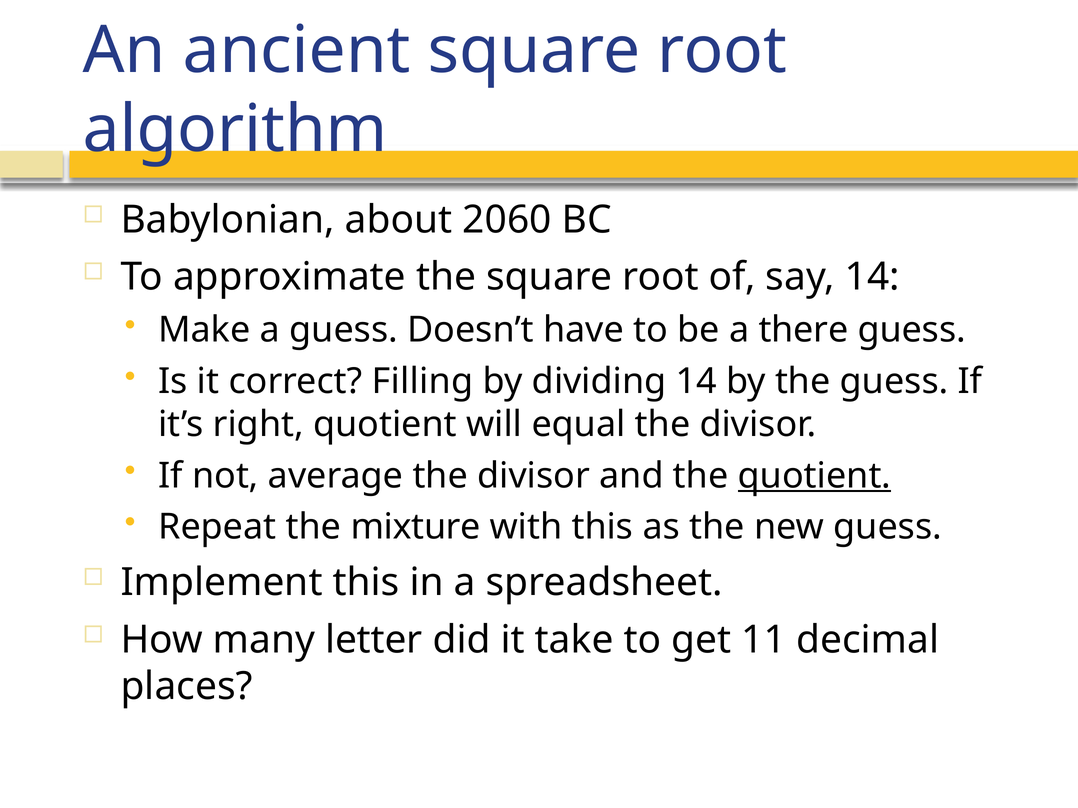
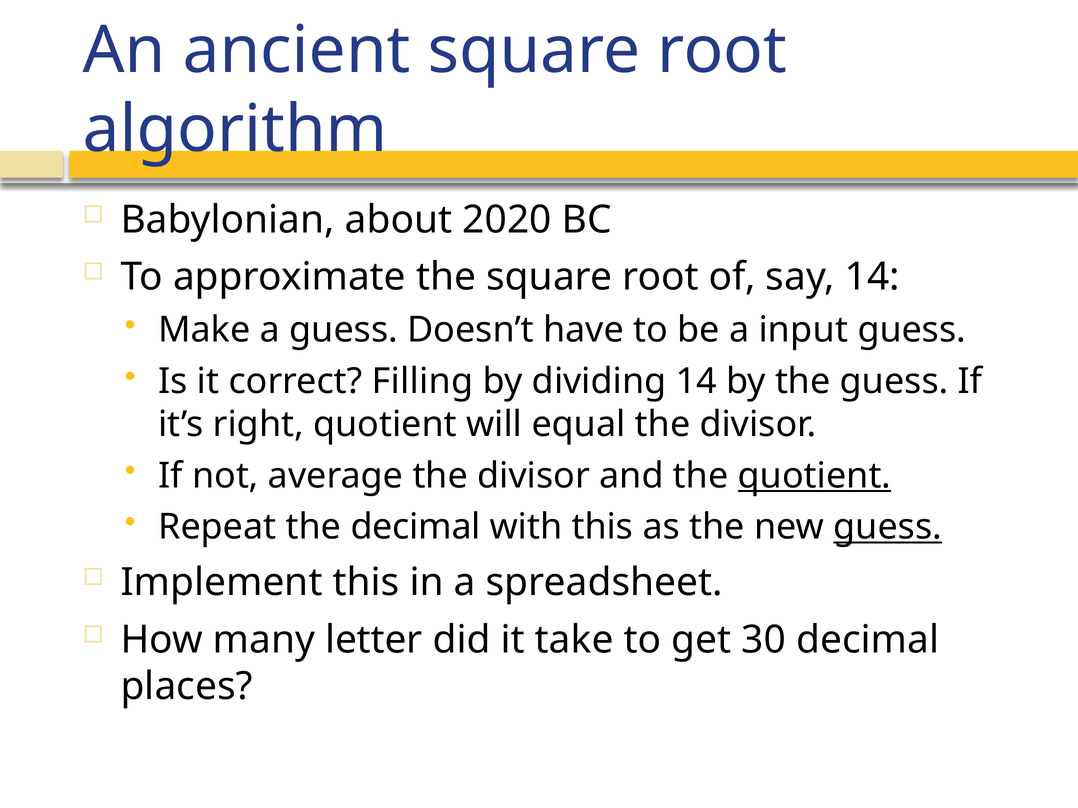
2060: 2060 -> 2020 (507, 220)
there: there -> input (803, 330)
the mixture: mixture -> decimal (416, 527)
guess underline: none -> present (888, 527)
11: 11 -> 30 (764, 640)
